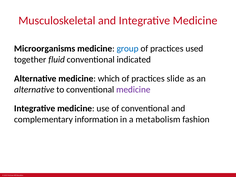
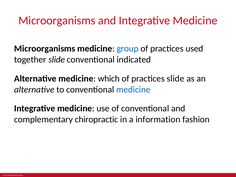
Musculoskeletal: Musculoskeletal -> Microorganisms (57, 21)
together fluid: fluid -> slide (57, 60)
medicine colour: purple -> blue (133, 90)
information: information -> chiropractic (97, 119)
metabolism: metabolism -> information (158, 119)
